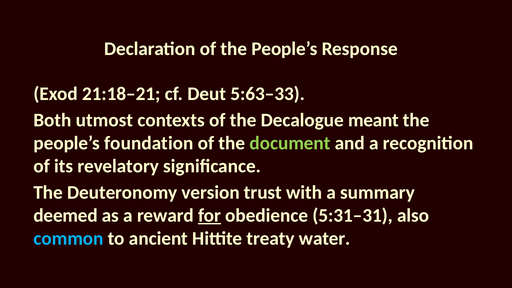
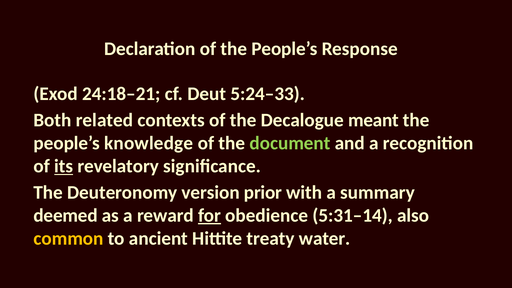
21:18–21: 21:18–21 -> 24:18–21 (121, 94)
5:63–33: 5:63–33 -> 5:24–33 (268, 94)
utmost: utmost -> related (104, 120)
foundation: foundation -> knowledge (149, 143)
its underline: none -> present (64, 166)
trust: trust -> prior (263, 192)
5:31–31: 5:31–31 -> 5:31–14 (353, 215)
common colour: light blue -> yellow (68, 239)
